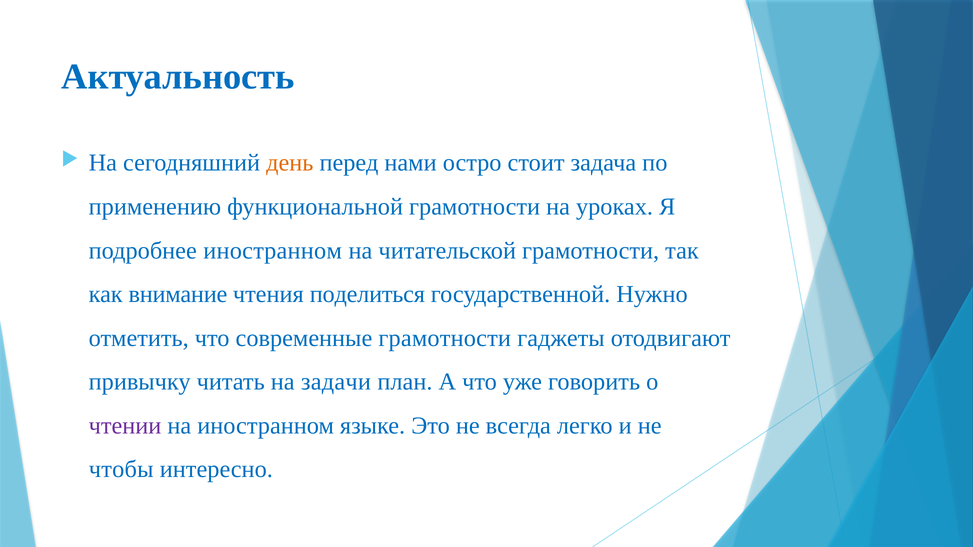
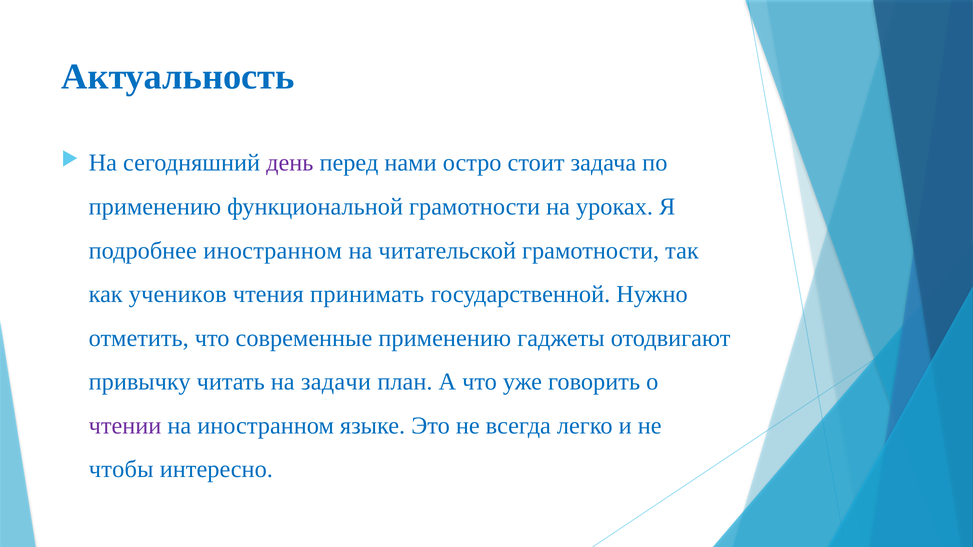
день colour: orange -> purple (290, 163)
внимание: внимание -> учеников (178, 294)
поделиться: поделиться -> принимать (367, 294)
современные грамотности: грамотности -> применению (445, 338)
